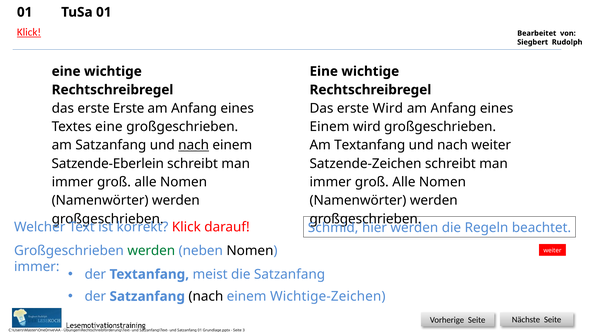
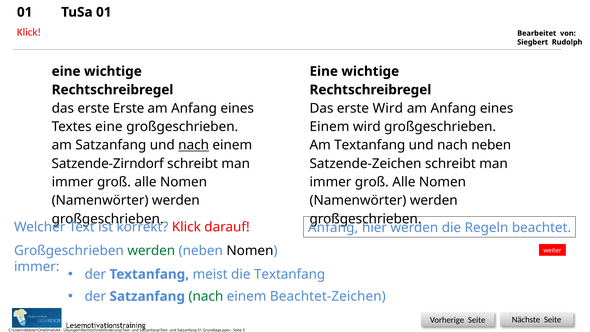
Klick underline: present -> none (29, 32)
nach weiter: weiter -> neben (491, 145)
Satzende-Eberlein: Satzende-Eberlein -> Satzende-Zirndorf (108, 163)
Schmid: Schmid -> Anfang (333, 228)
die Satzanfang: Satzanfang -> Textanfang (290, 274)
nach colour: black -> green (206, 296)
Wichtige-Zeichen: Wichtige-Zeichen -> Beachtet-Zeichen (328, 296)
